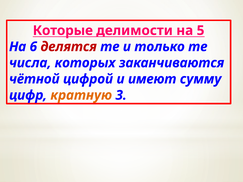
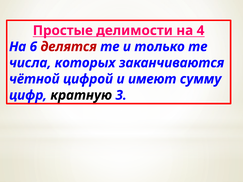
Которые: Которые -> Простые (63, 31)
5: 5 -> 4 (201, 31)
кратную colour: orange -> black (81, 95)
